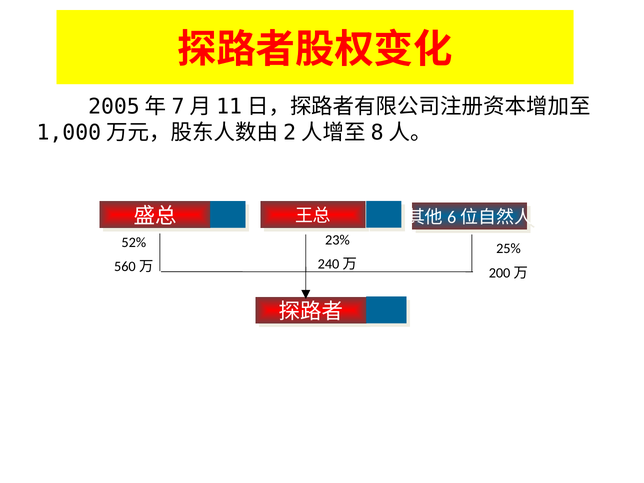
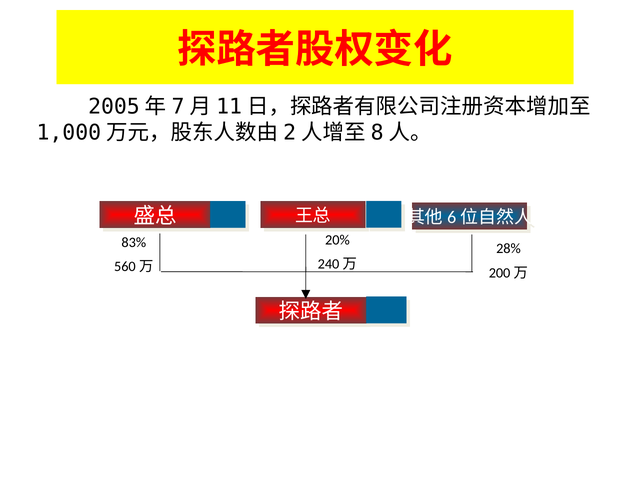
23%: 23% -> 20% (337, 240)
52%: 52% -> 83% (134, 242)
25%: 25% -> 28% (508, 249)
